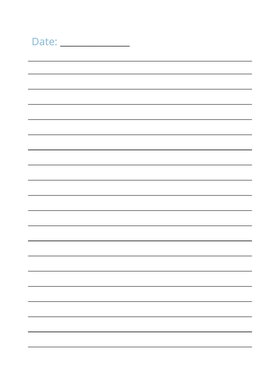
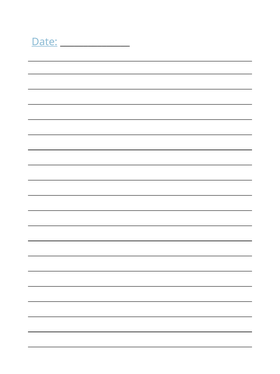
Date underline: none -> present (45, 42)
